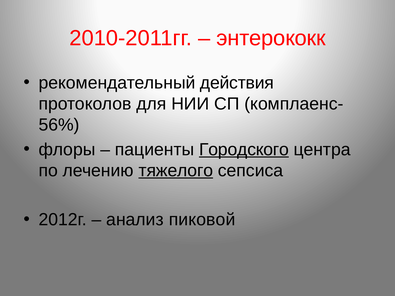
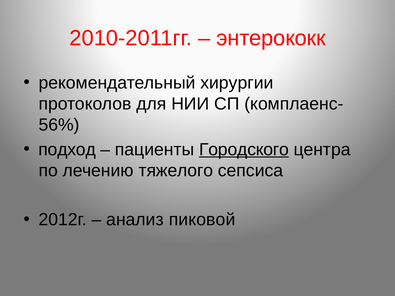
действия: действия -> хирургии (237, 83)
флоры: флоры -> подход (67, 150)
тяжелого underline: present -> none (176, 171)
